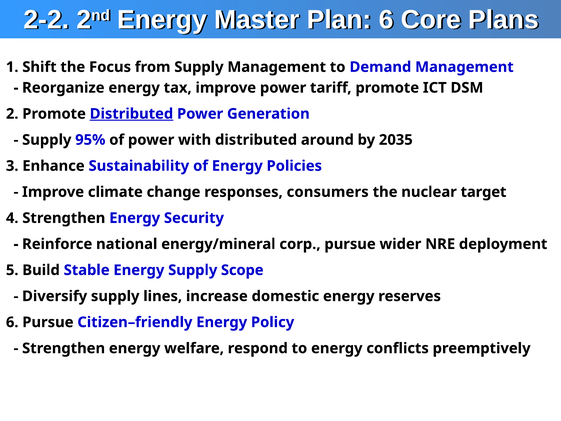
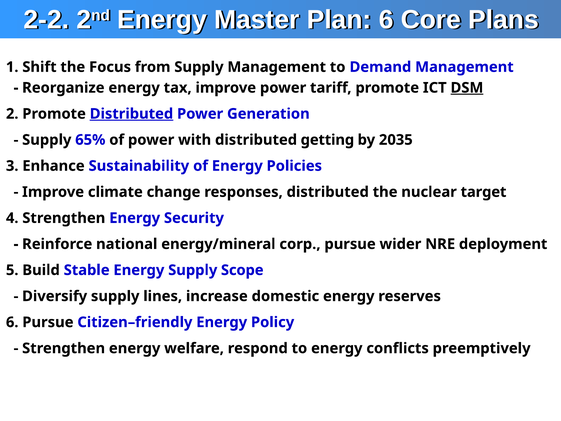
DSM underline: none -> present (467, 88)
95%: 95% -> 65% (90, 140)
around: around -> getting (327, 140)
responses consumers: consumers -> distributed (328, 192)
